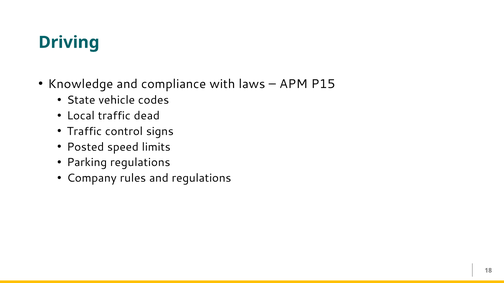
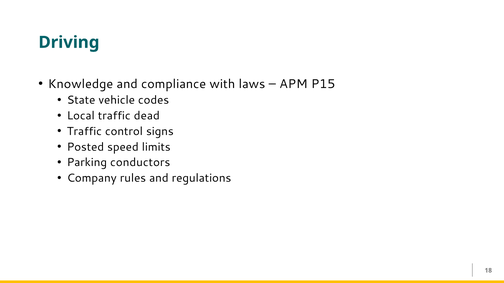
Parking regulations: regulations -> conductors (140, 163)
